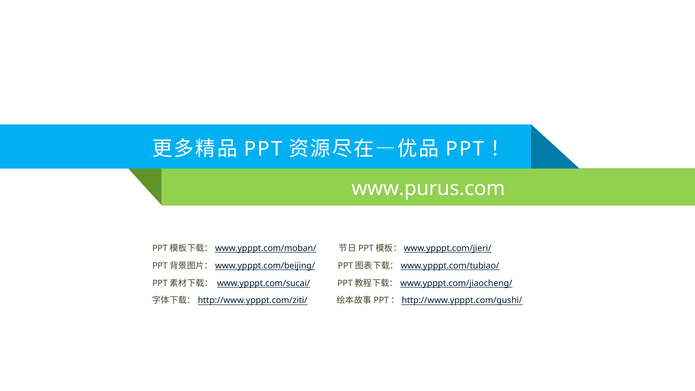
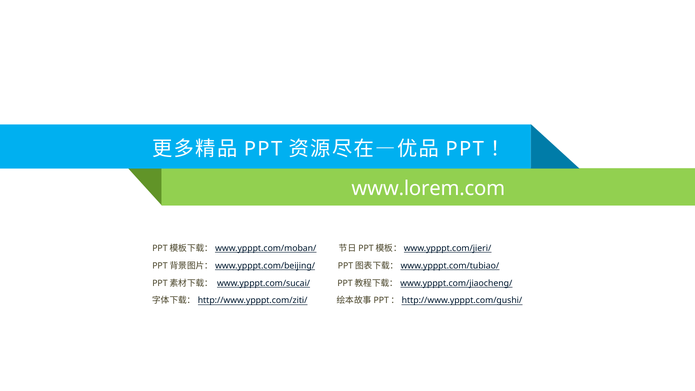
www.purus.com: www.purus.com -> www.lorem.com (428, 188)
